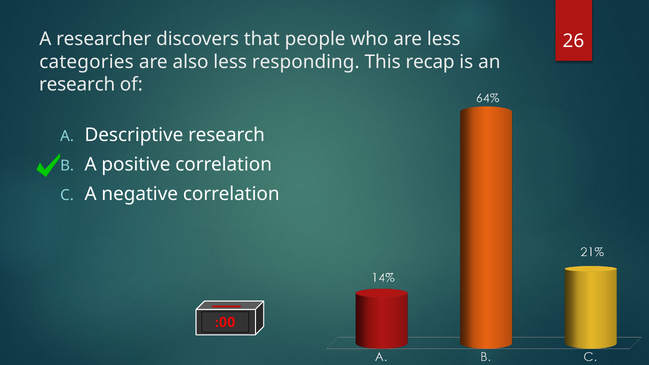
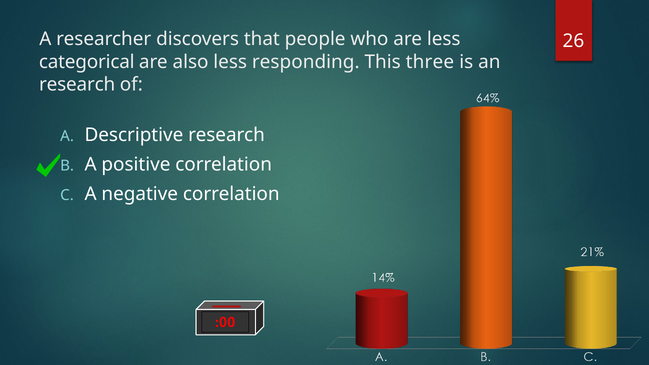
categories: categories -> categorical (87, 62)
recap: recap -> three (430, 62)
